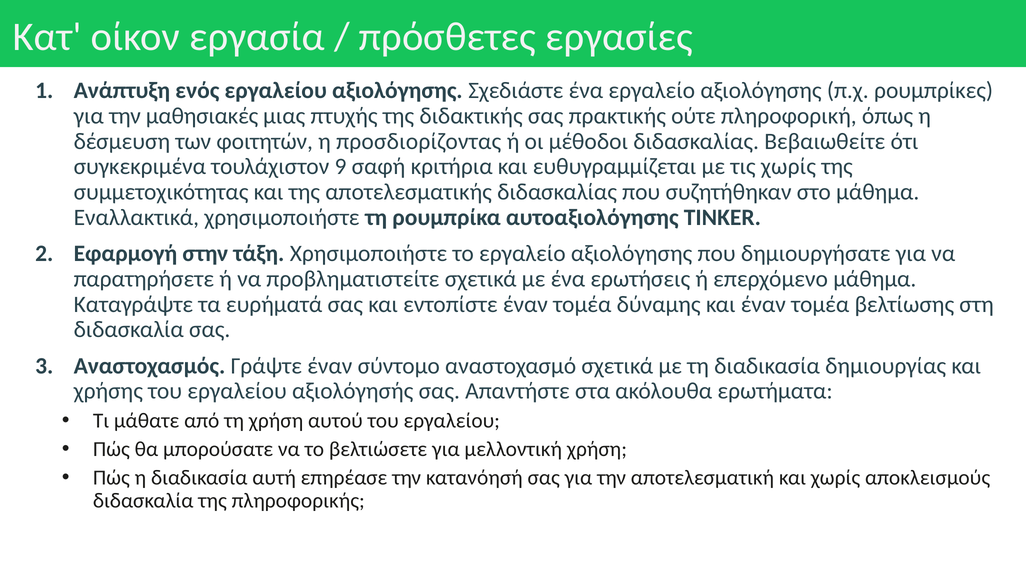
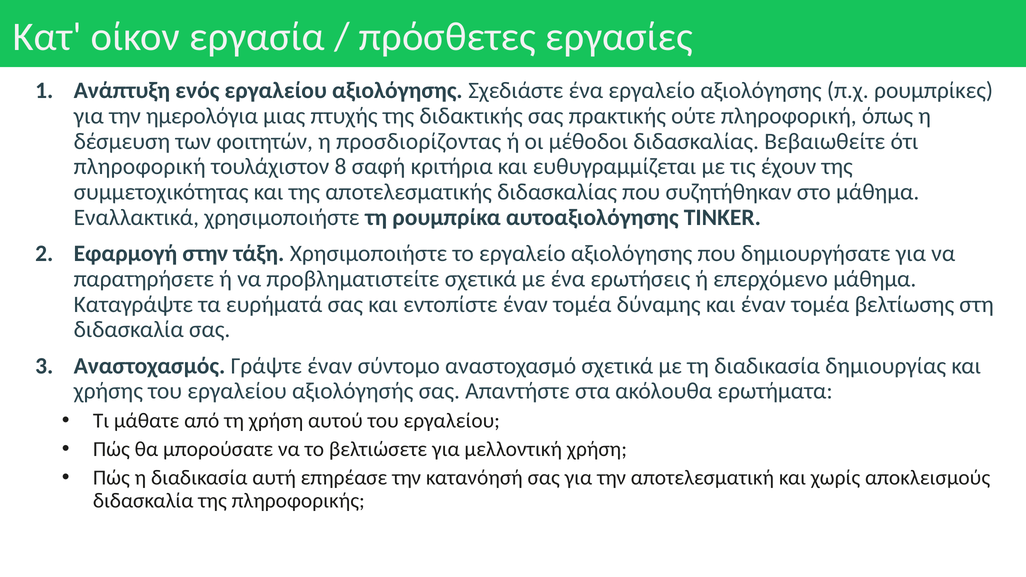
μαθησιακές: μαθησιακές -> ημερολόγια (202, 116)
συγκεκριμένα: συγκεκριμένα -> πληροφορική (140, 167)
9: 9 -> 8 (340, 167)
τις χωρίς: χωρίς -> έχουν (789, 167)
